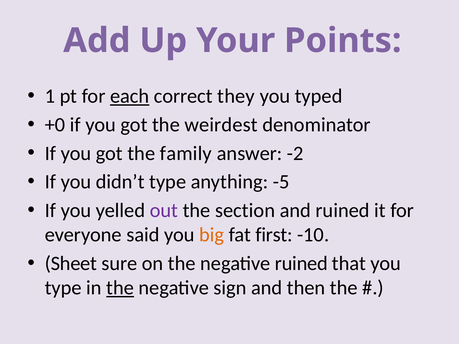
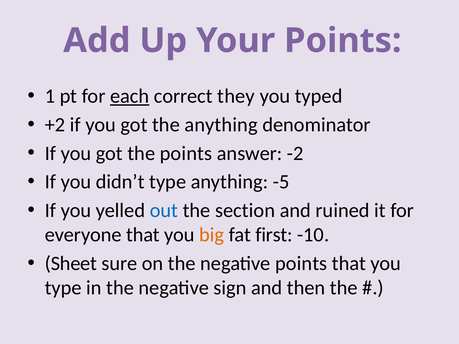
+0: +0 -> +2 (55, 125)
the weirdest: weirdest -> anything (221, 125)
the family: family -> points (186, 153)
out colour: purple -> blue (164, 211)
everyone said: said -> that (143, 235)
negative ruined: ruined -> points (301, 264)
the underline: present -> none (120, 288)
